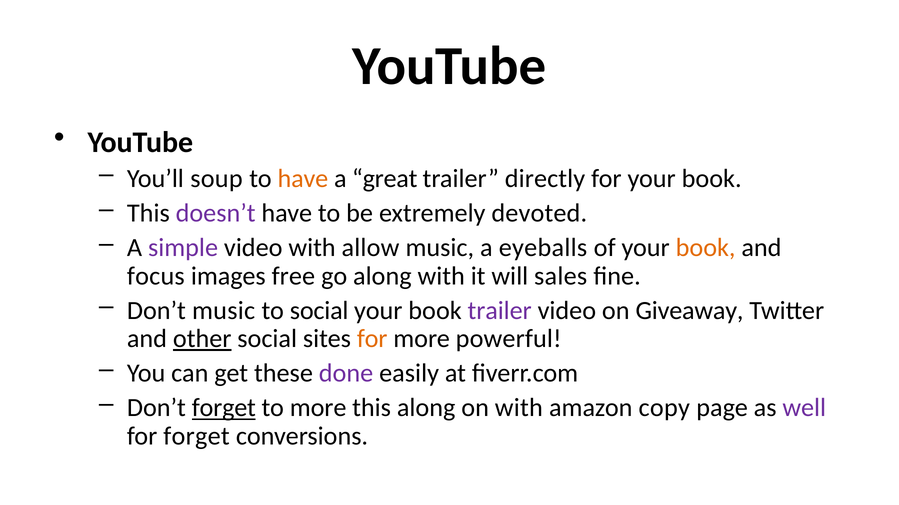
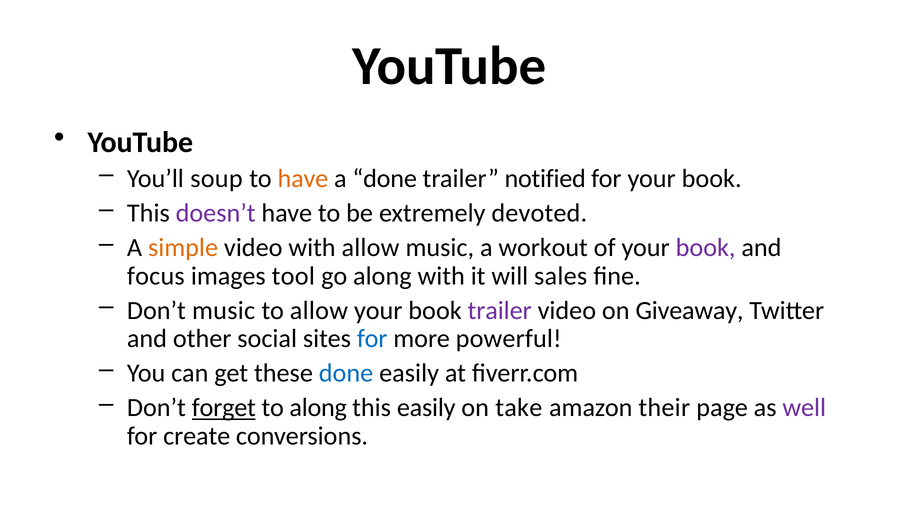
a great: great -> done (385, 179)
directly: directly -> notified (545, 179)
simple colour: purple -> orange (183, 248)
eyeballs: eyeballs -> workout (543, 248)
book colour: orange -> purple (706, 248)
free: free -> tool (293, 276)
to social: social -> allow (319, 311)
other underline: present -> none (202, 339)
for colour: orange -> blue (372, 339)
done colour: purple -> blue (346, 374)
to more: more -> along (318, 408)
this along: along -> easily (426, 408)
on with: with -> take (519, 408)
copy: copy -> their (664, 408)
for forget: forget -> create (197, 437)
